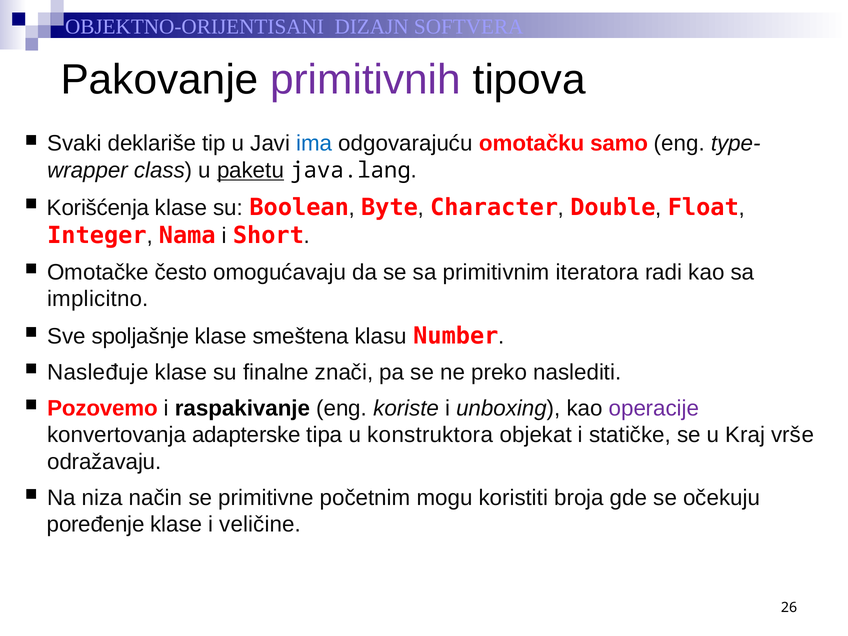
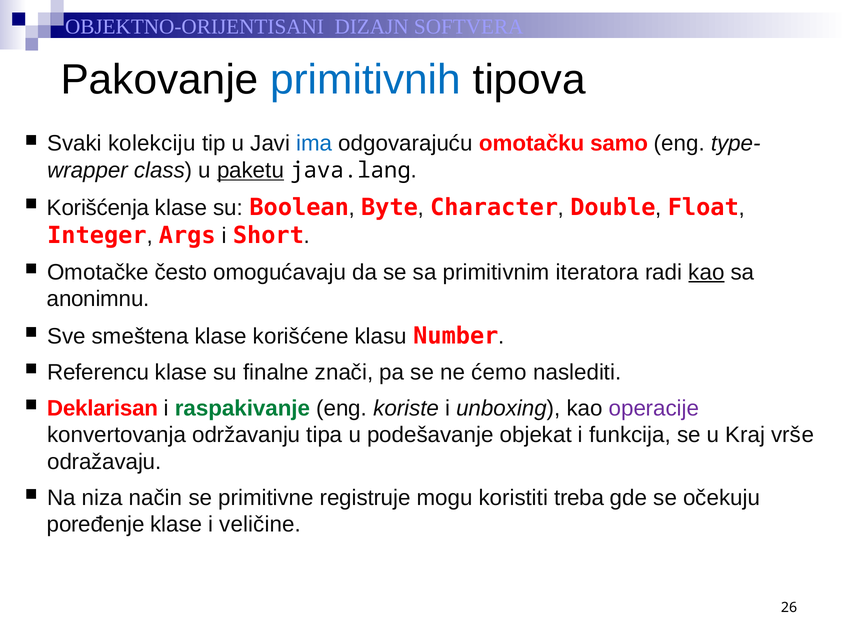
primitivnih colour: purple -> blue (366, 80)
deklariše: deklariše -> kolekciju (152, 144)
Nama: Nama -> Args (187, 236)
kao underline: none -> present (706, 272)
implicitno: implicitno -> anonimnu (98, 299)
spoljašnje: spoljašnje -> smeštena (140, 336)
smeštena: smeštena -> korišćene (301, 336)
Nasleđuje: Nasleđuje -> Referencu (98, 372)
preko: preko -> ćemo (499, 372)
Pozovemo: Pozovemo -> Deklarisan (102, 408)
raspakivanje colour: black -> green (242, 408)
adapterske: adapterske -> održavanju (246, 435)
konstruktora: konstruktora -> podešavanje (430, 435)
statičke: statičke -> funkcija (630, 435)
početnim: početnim -> registruje (365, 498)
broja: broja -> treba (579, 498)
